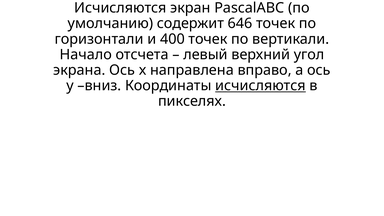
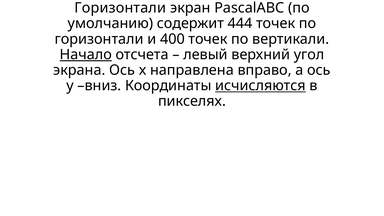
Исчисляются: Исчисляются -> Горизонтали (120, 8)
646: 646 -> 444 (240, 23)
Начало underline: none -> present (86, 55)
